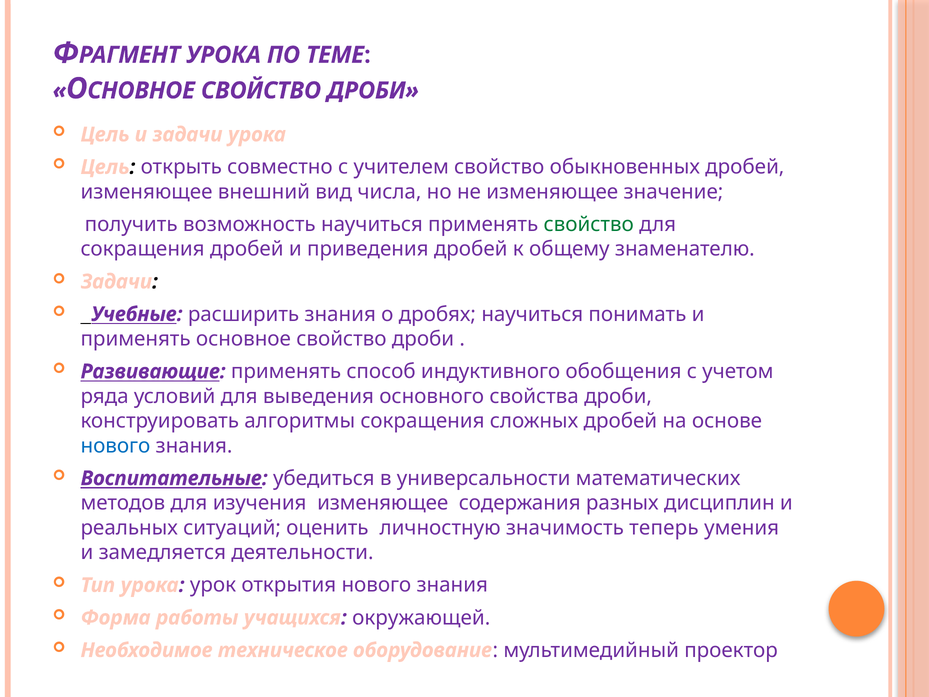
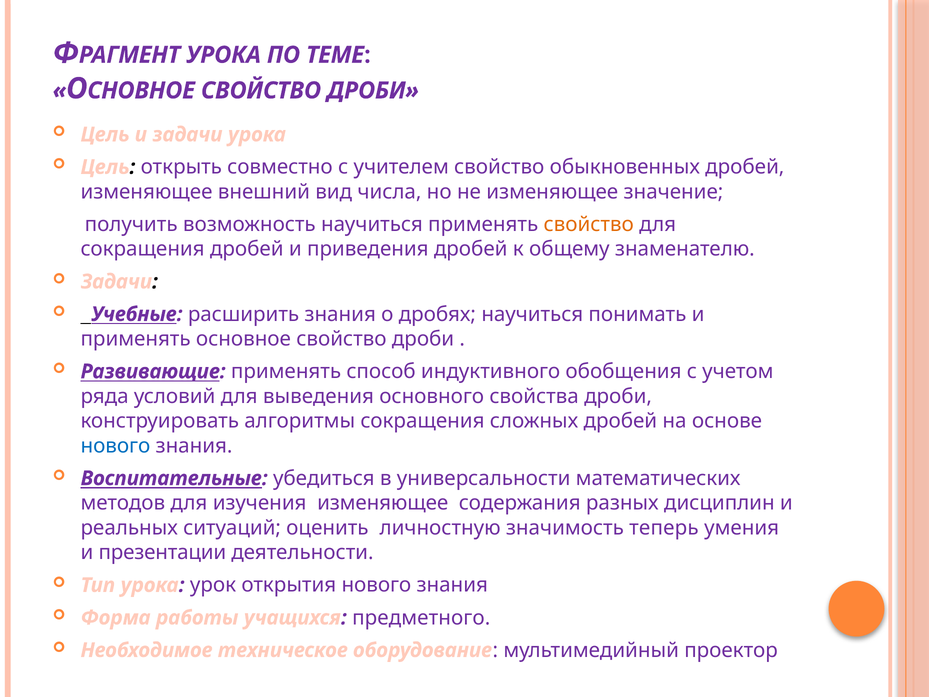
свойство colour: green -> orange (589, 224)
замедляется: замедляется -> презентации (162, 552)
окружающей: окружающей -> предметного (421, 617)
